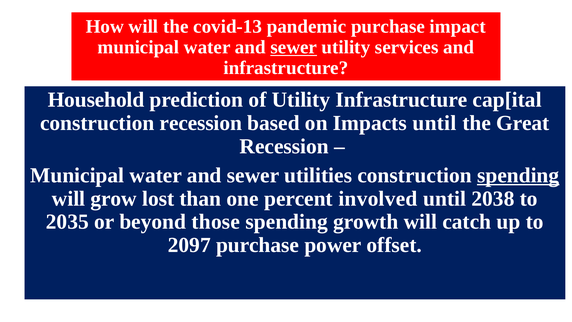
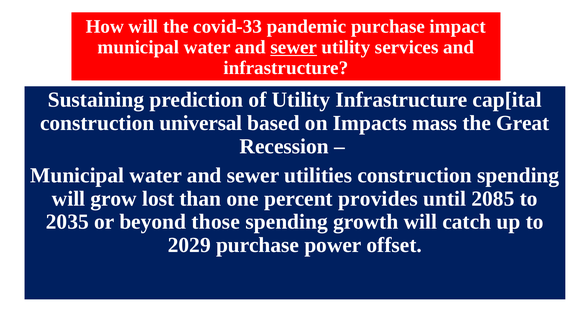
covid-13: covid-13 -> covid-33 (228, 27)
Household: Household -> Sustaining (96, 100)
construction recession: recession -> universal (201, 123)
Impacts until: until -> mass (435, 123)
spending underline: present -> none (518, 175)
involved: involved -> provides (378, 198)
2038: 2038 -> 2085 (493, 198)
2097: 2097 -> 2029 (189, 245)
